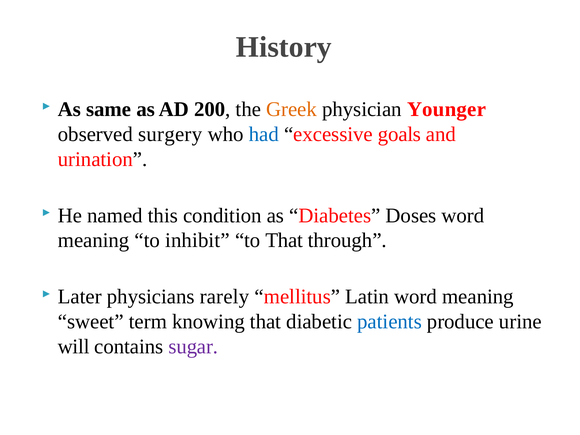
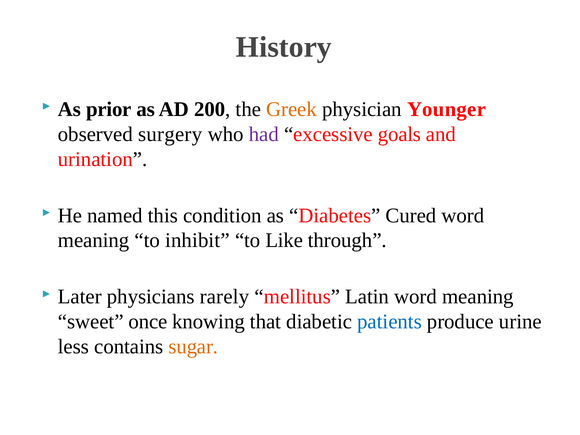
same: same -> prior (109, 109)
had colour: blue -> purple (264, 134)
Doses: Doses -> Cured (411, 215)
to That: That -> Like (284, 240)
term: term -> once (148, 322)
will: will -> less (73, 347)
sugar colour: purple -> orange (193, 347)
